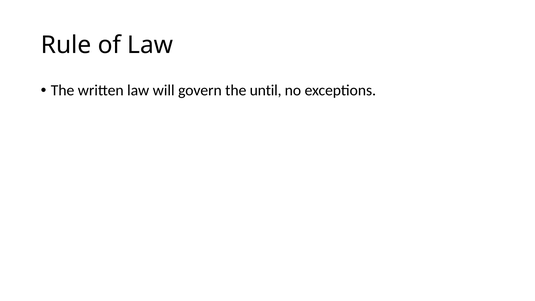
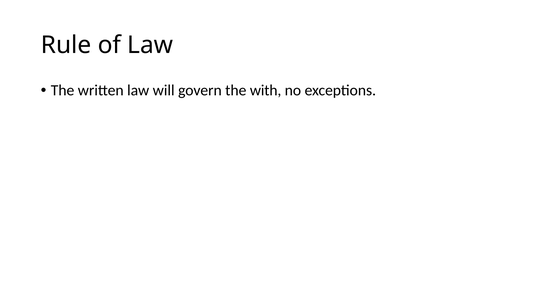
until: until -> with (266, 90)
